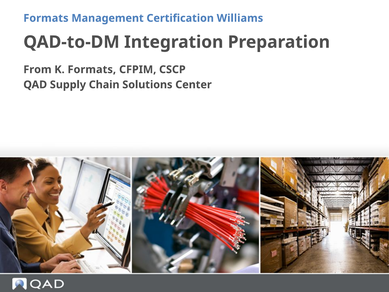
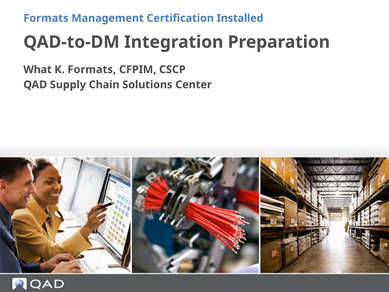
Williams: Williams -> Installed (240, 18)
From: From -> What (38, 69)
